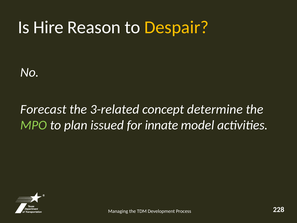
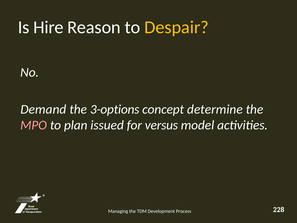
Forecast: Forecast -> Demand (43, 109)
3-related: 3-related -> 3-options (115, 109)
MPO colour: light green -> pink (34, 125)
innate: innate -> versus (162, 125)
